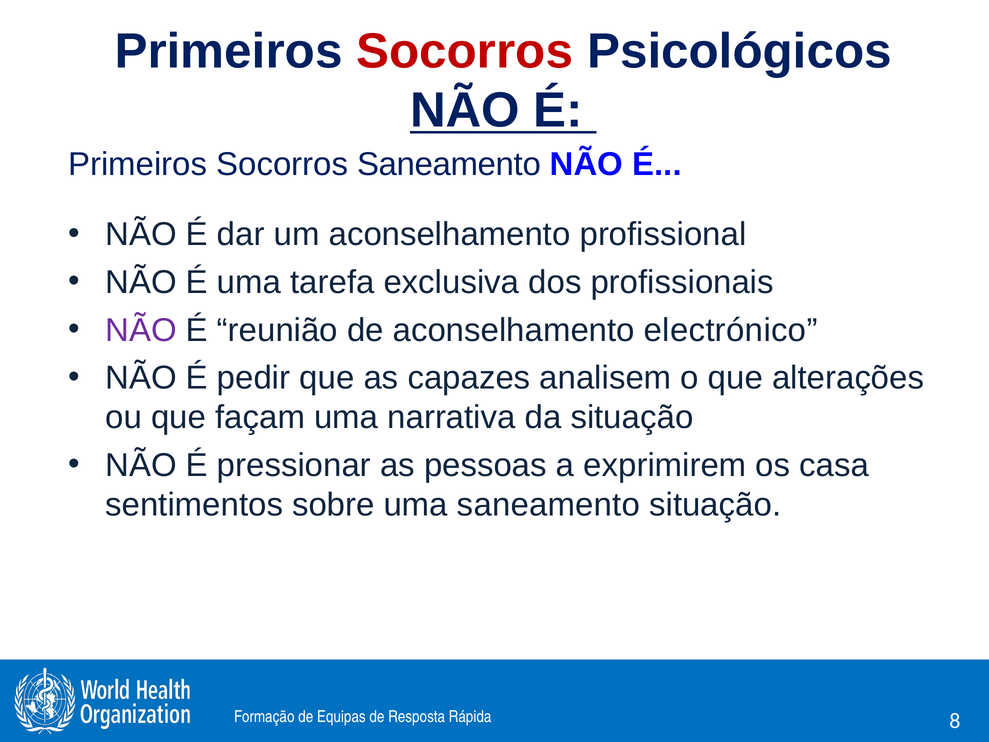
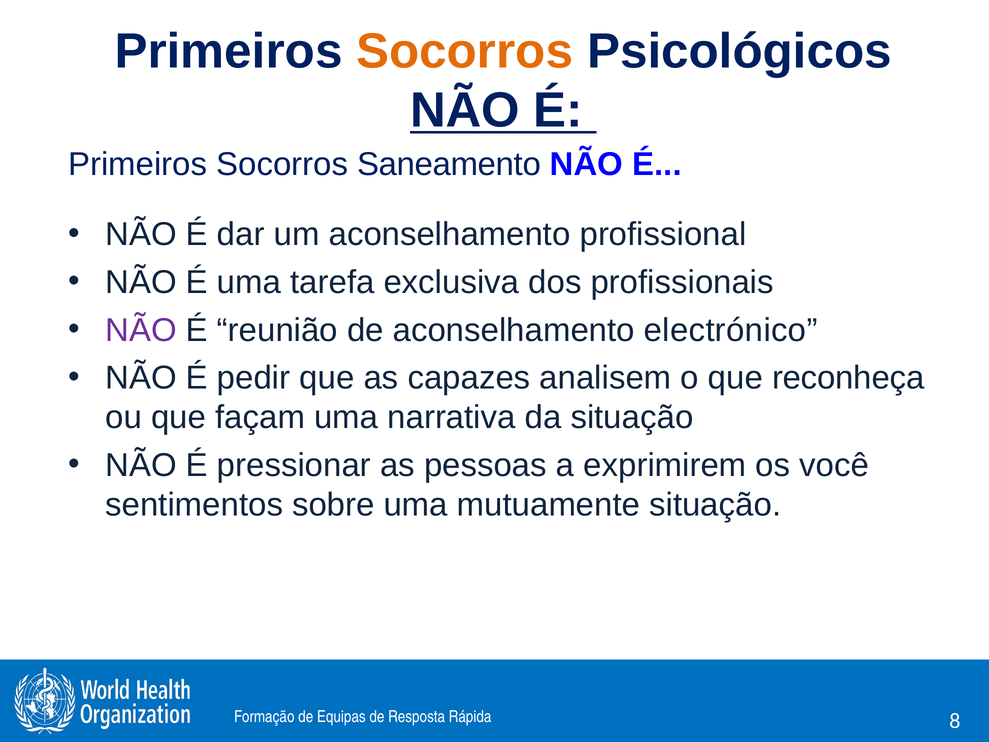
Socorros colour: red -> orange (465, 51)
alterações: alterações -> reconheça (848, 378)
casa: casa -> você (834, 465)
uma saneamento: saneamento -> mutuamente (549, 505)
